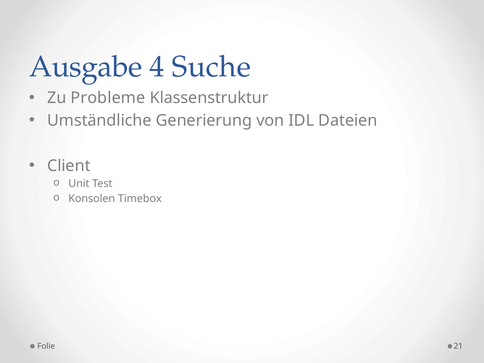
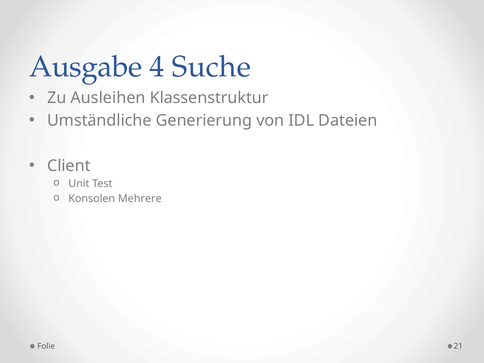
Probleme: Probleme -> Ausleihen (108, 98)
Timebox: Timebox -> Mehrere (140, 199)
